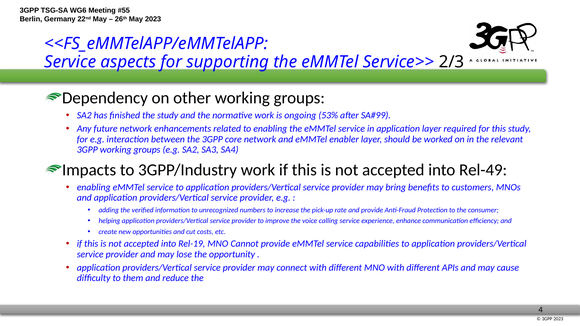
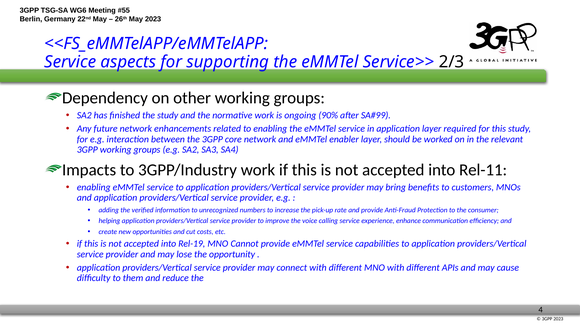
53%: 53% -> 90% (328, 115)
Rel-49: Rel-49 -> Rel-11 (483, 170)
